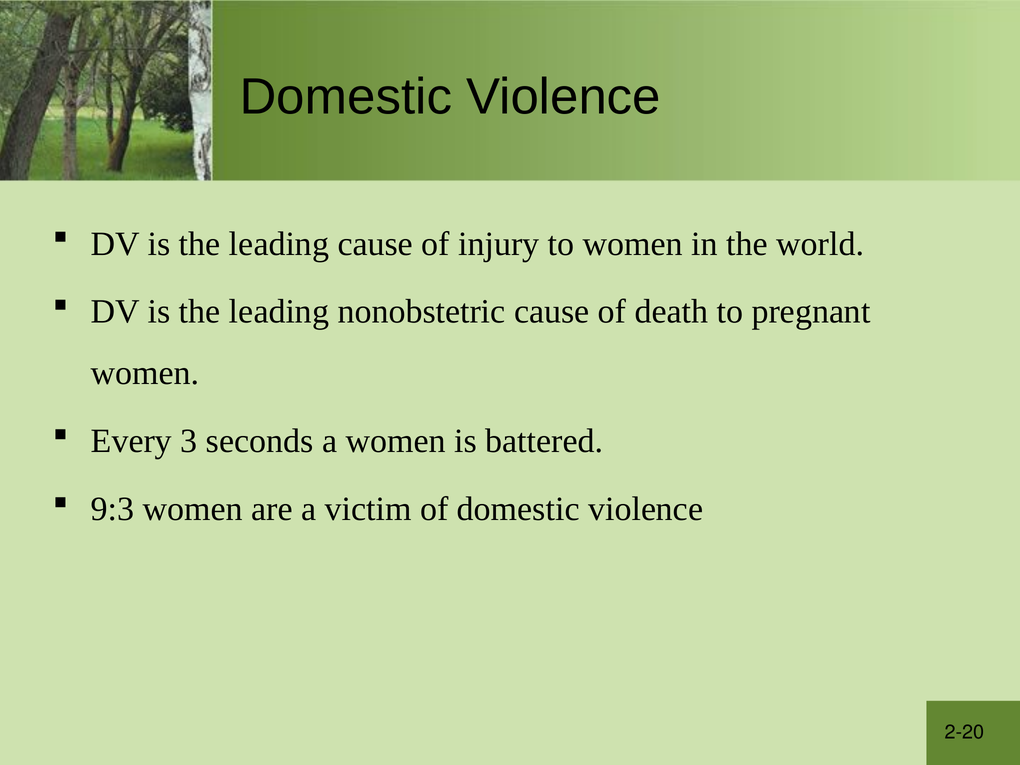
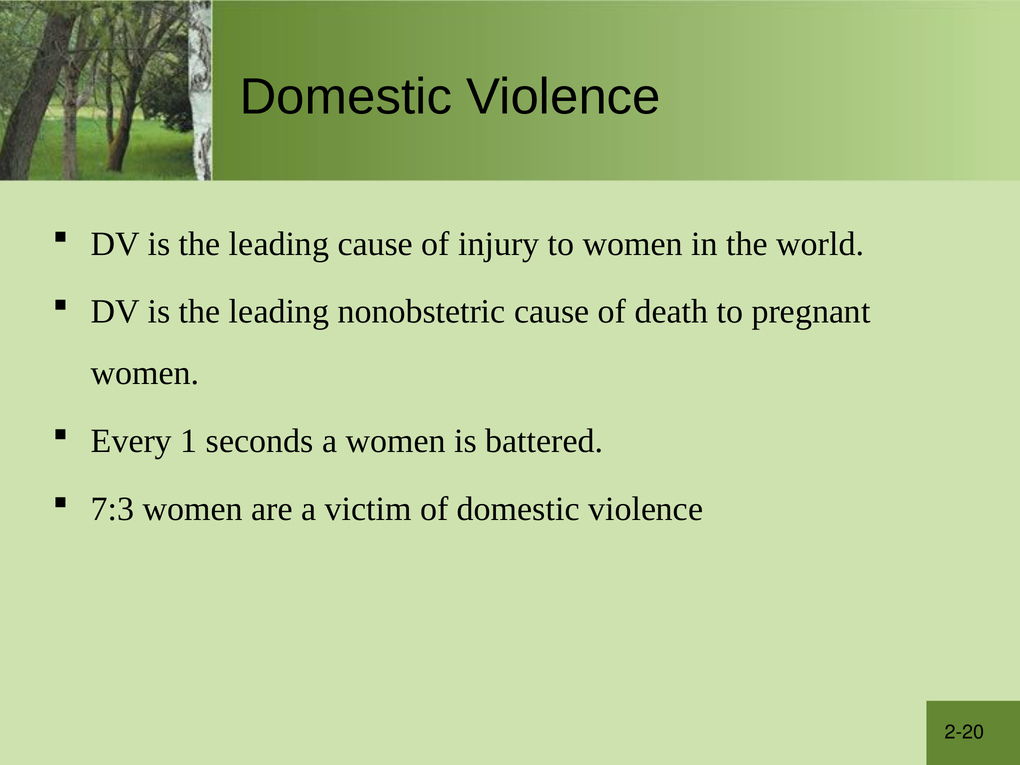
3: 3 -> 1 (189, 441)
9:3: 9:3 -> 7:3 (113, 509)
